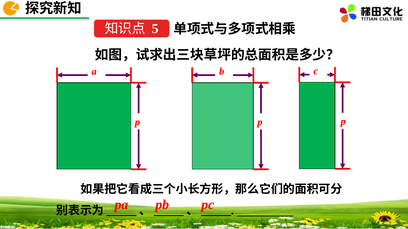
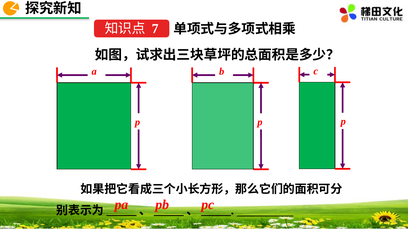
5: 5 -> 7 (155, 29)
